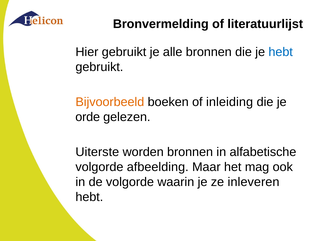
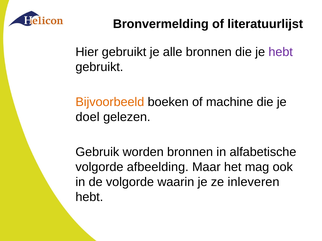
hebt colour: blue -> purple (281, 52)
inleiding: inleiding -> machine (230, 102)
orde: orde -> doel (88, 117)
Uiterste: Uiterste -> Gebruik (97, 152)
